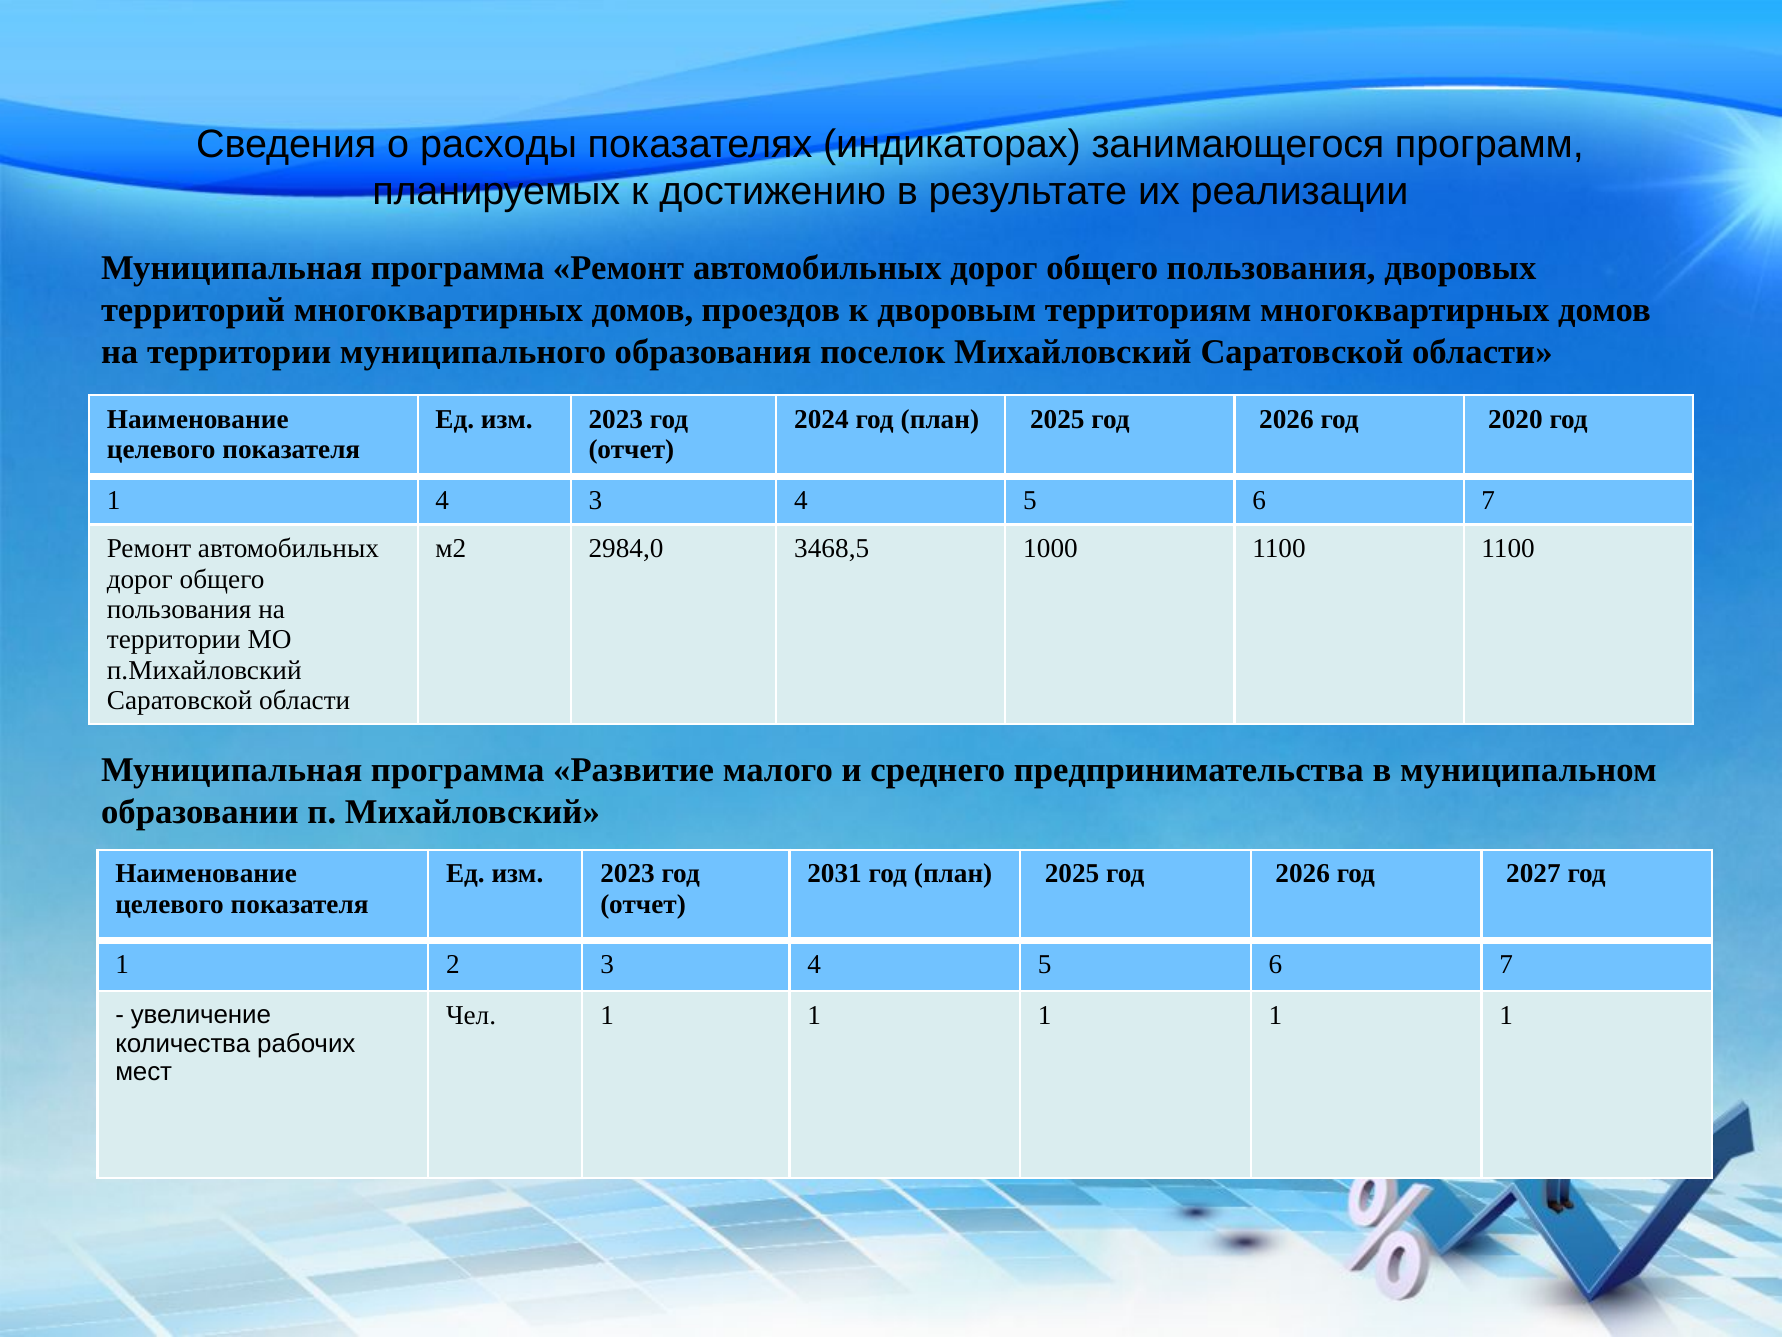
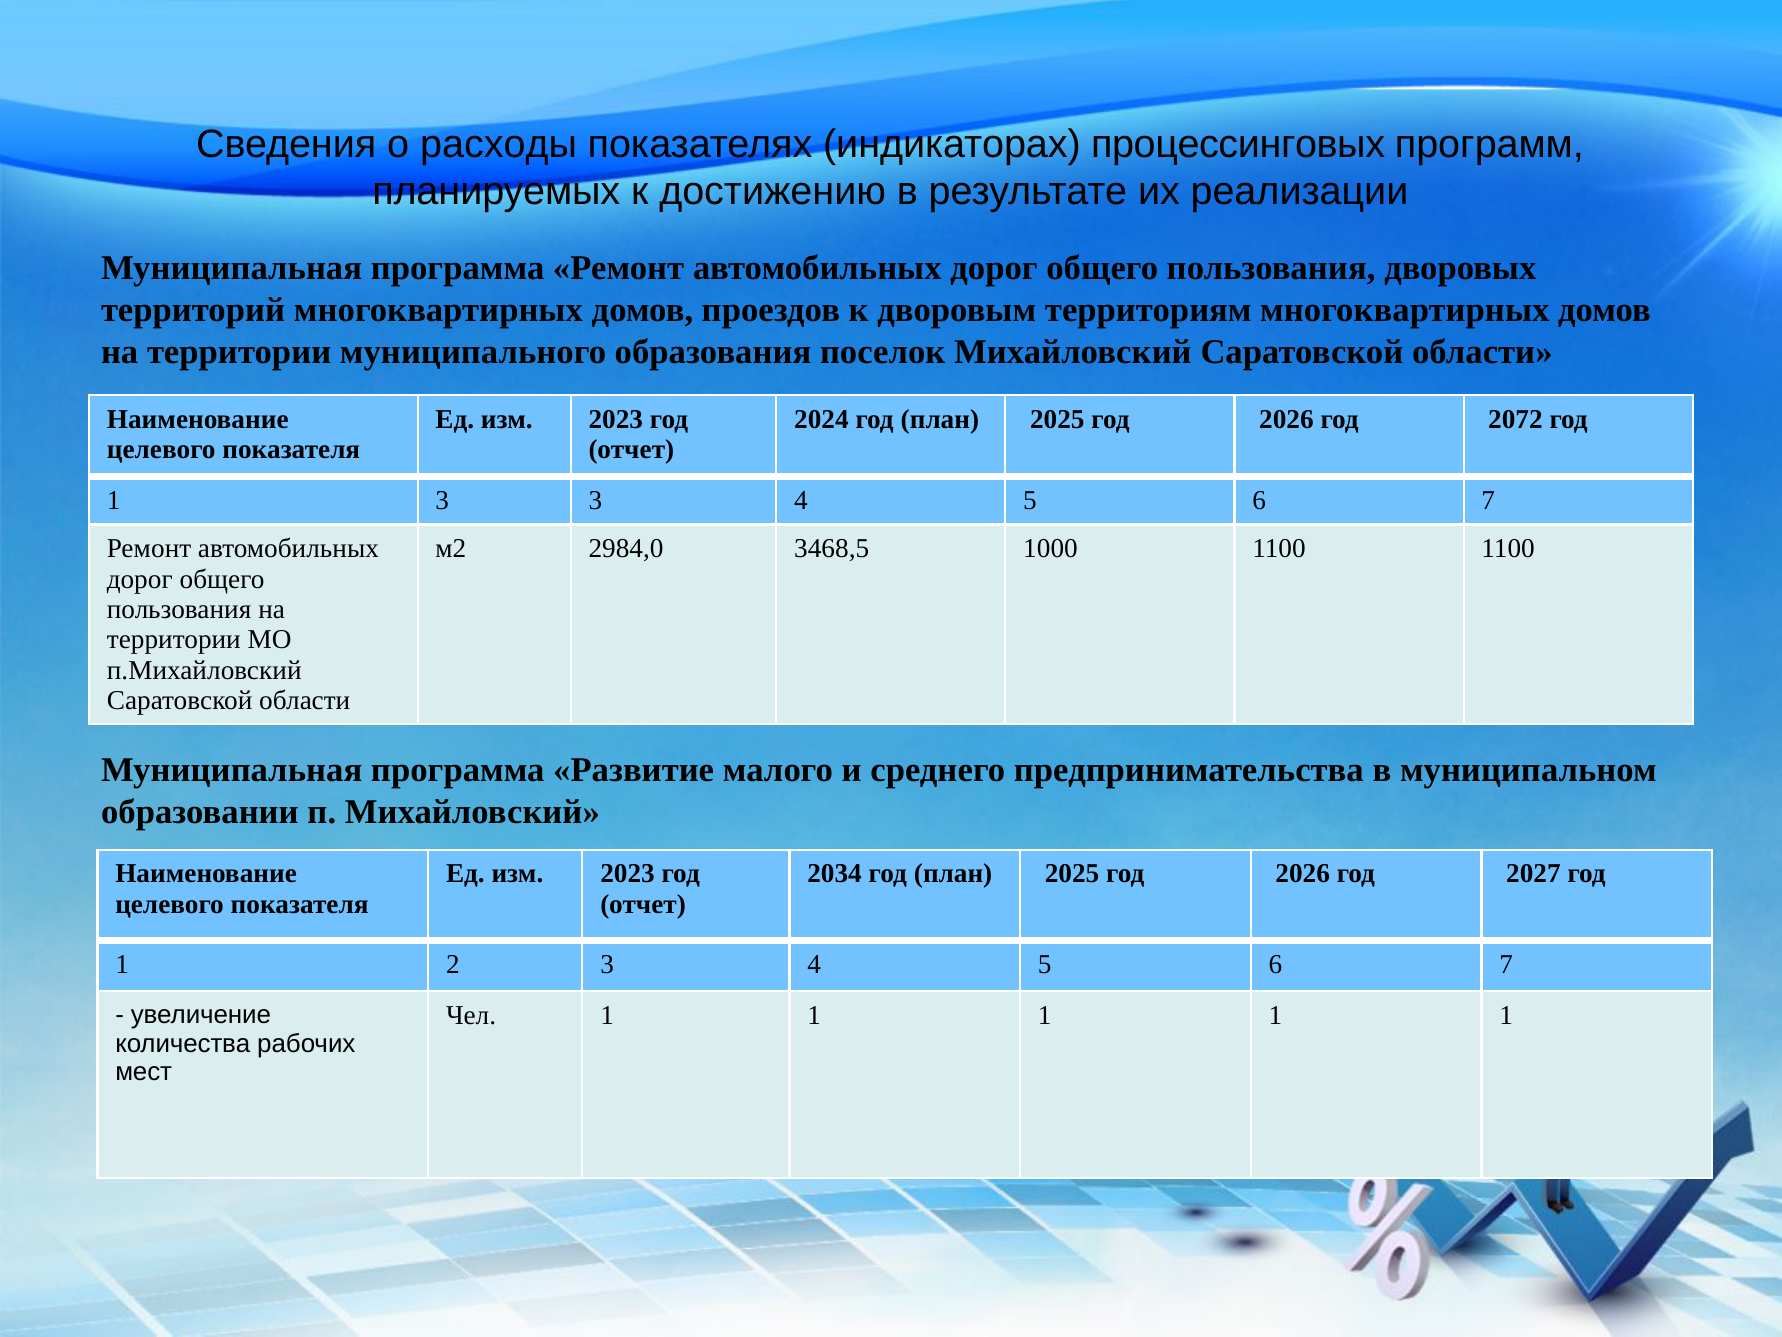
занимающегося: занимающегося -> процессинговых (1238, 144)
2020: 2020 -> 2072 (1515, 419)
1 4: 4 -> 3 (442, 500)
2031: 2031 -> 2034 (835, 874)
